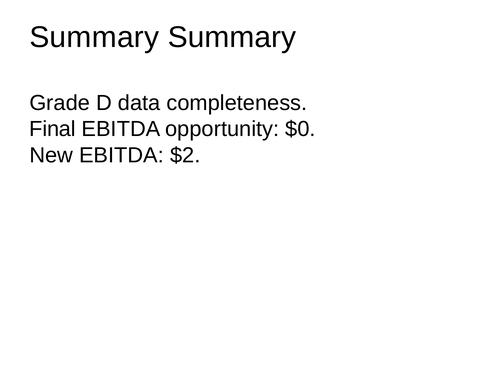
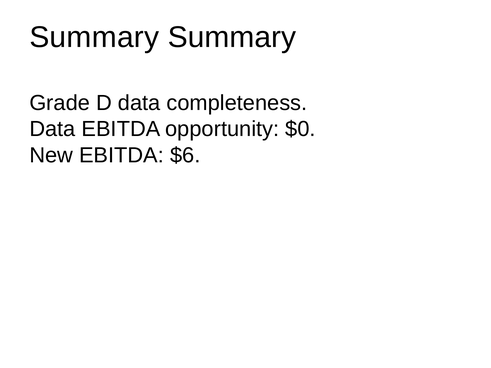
Final: Final -> Data (52, 129)
$2: $2 -> $6 (185, 155)
